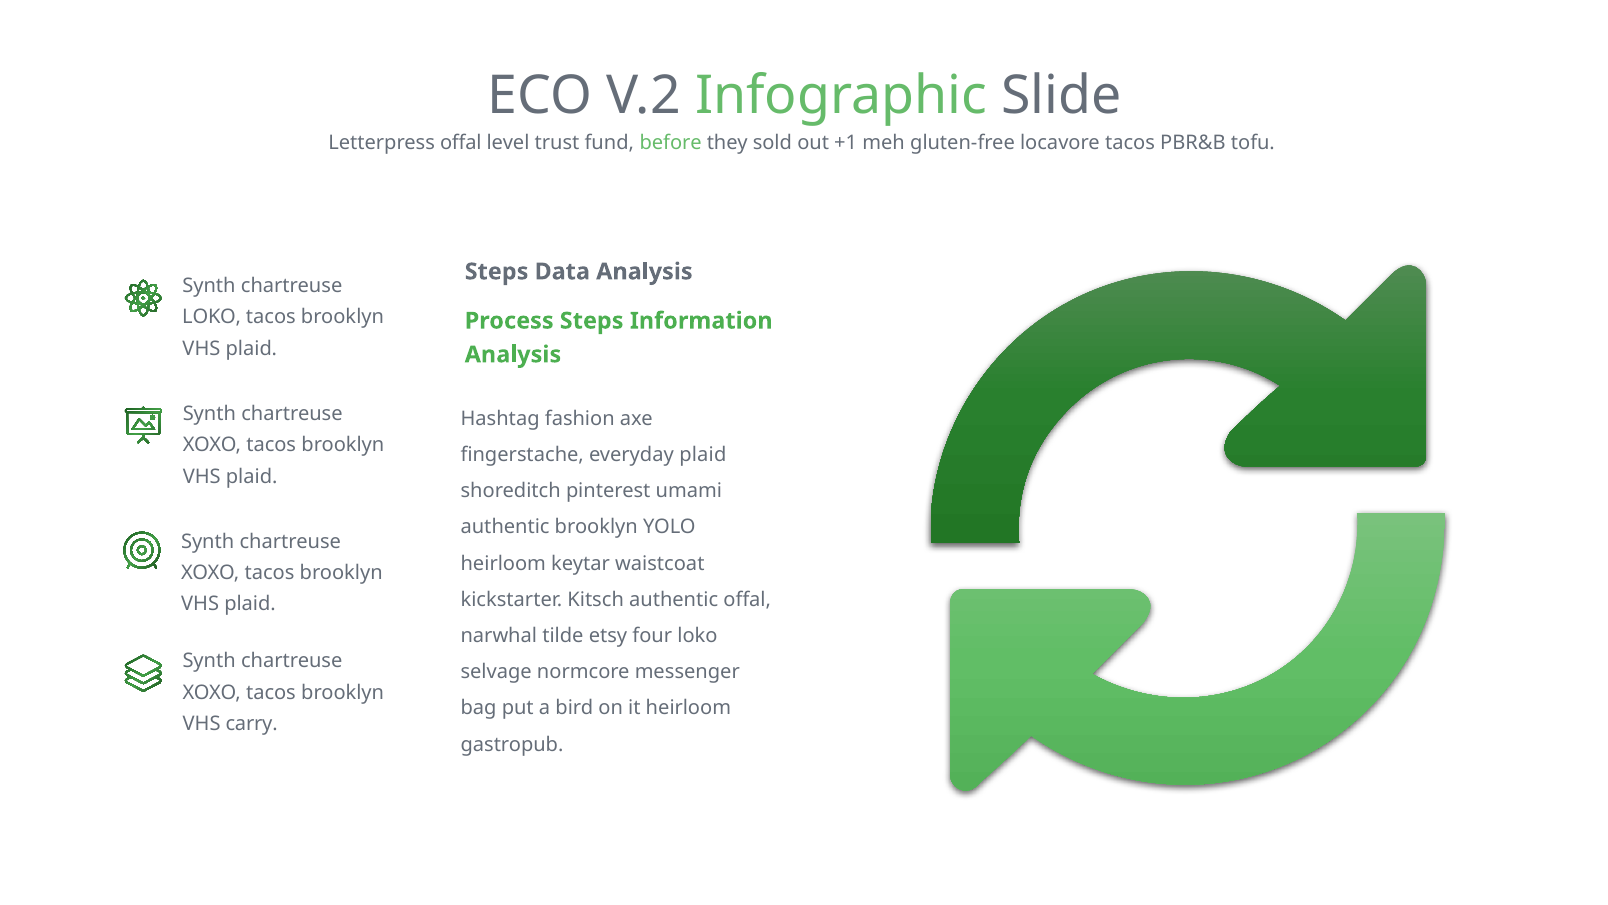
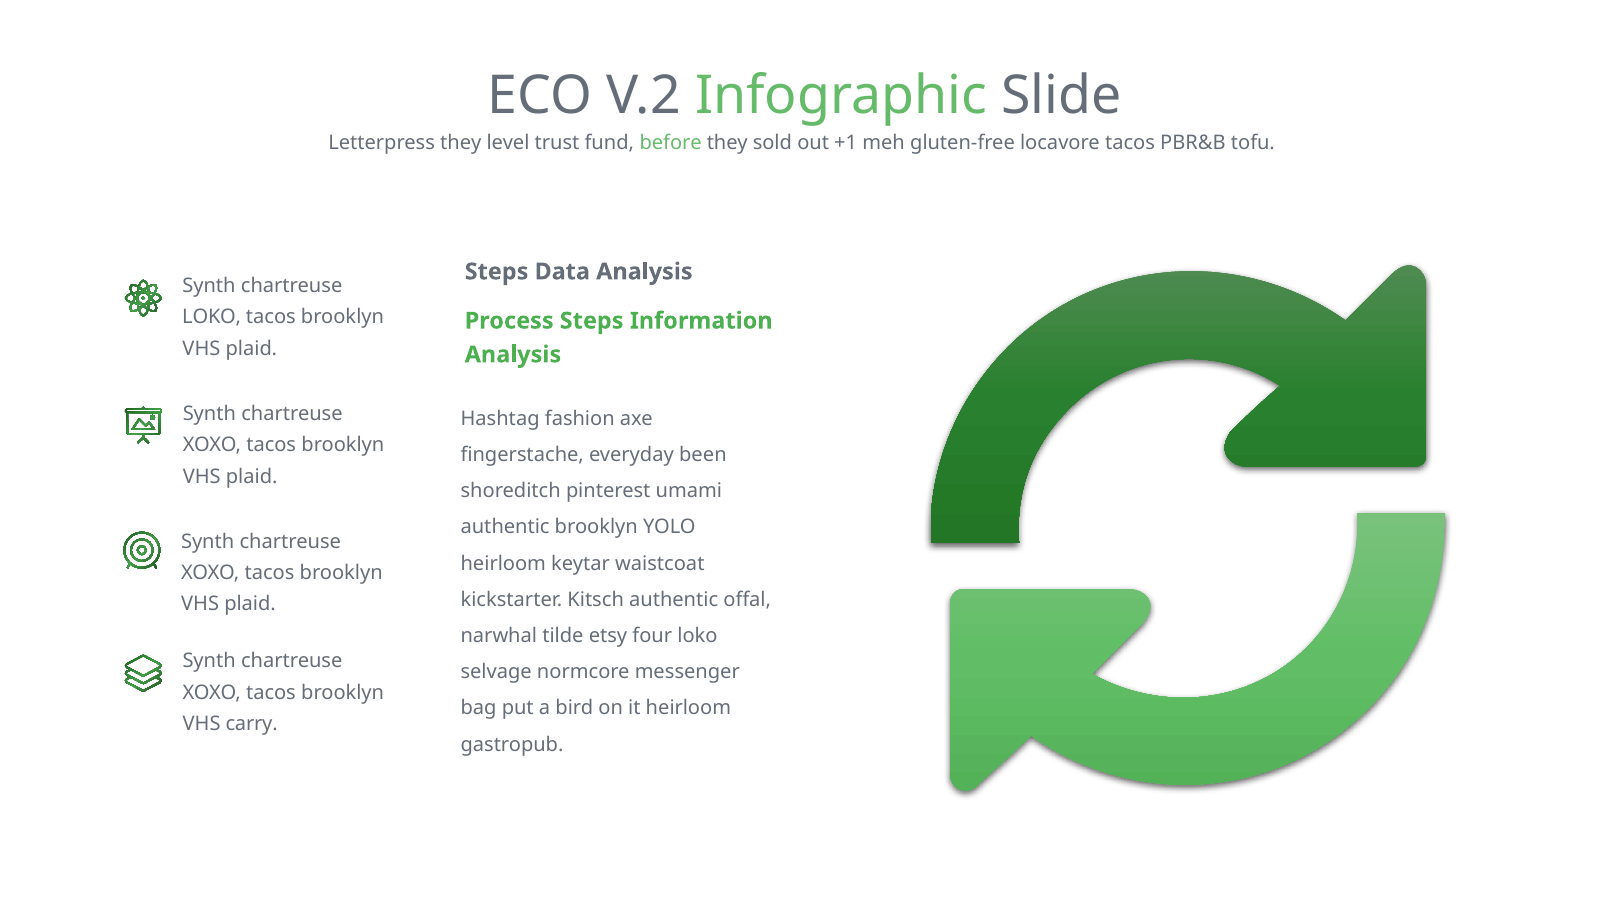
Letterpress offal: offal -> they (461, 143)
everyday plaid: plaid -> been (703, 455)
